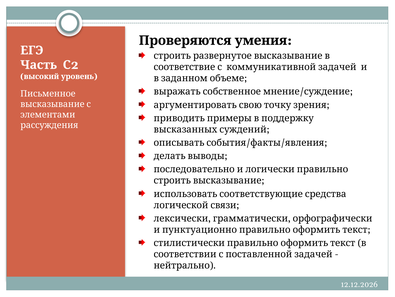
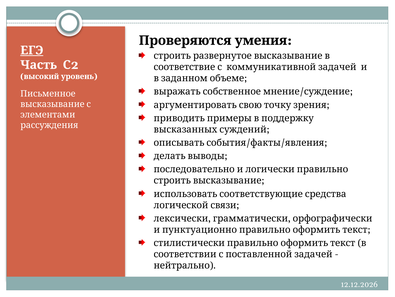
ЕГЭ underline: none -> present (32, 50)
